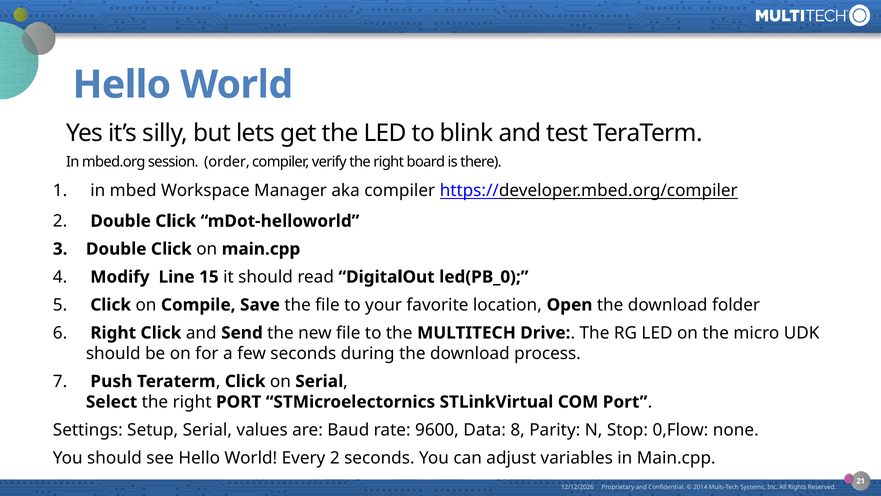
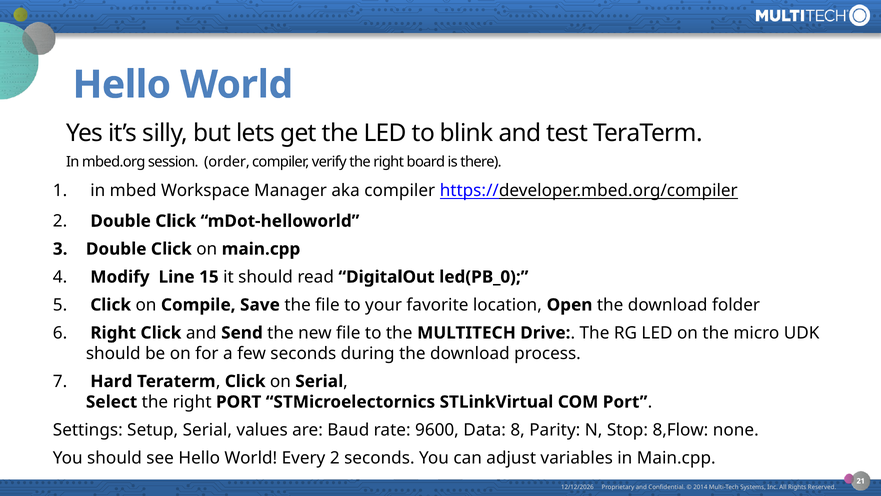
Push: Push -> Hard (111, 381)
0,Flow: 0,Flow -> 8,Flow (680, 430)
